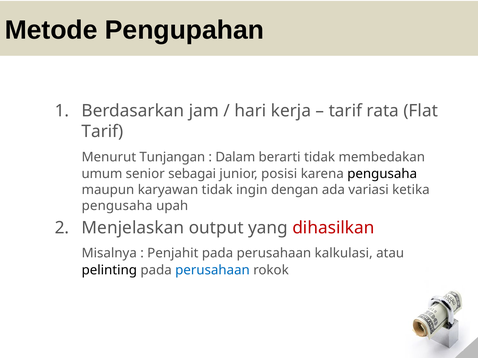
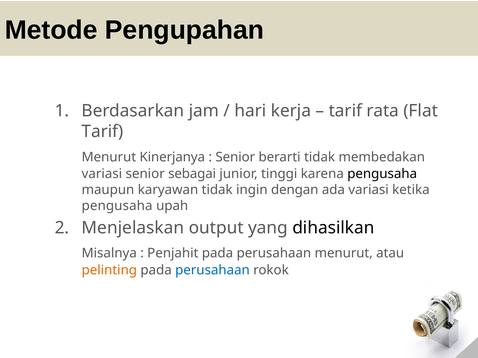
Tunjangan: Tunjangan -> Kinerjanya (172, 157)
Dalam: Dalam -> Senior (235, 157)
umum: umum -> variasi (102, 174)
posisi: posisi -> tinggi (279, 174)
dihasilkan colour: red -> black (333, 228)
perusahaan kalkulasi: kalkulasi -> menurut (344, 254)
pelinting colour: black -> orange (109, 270)
